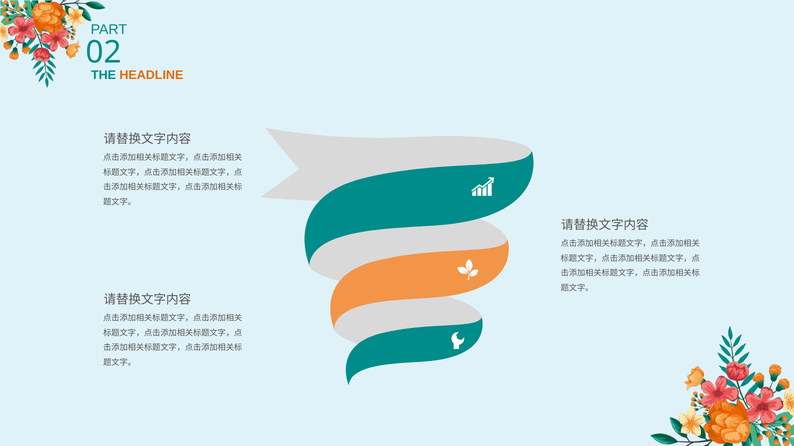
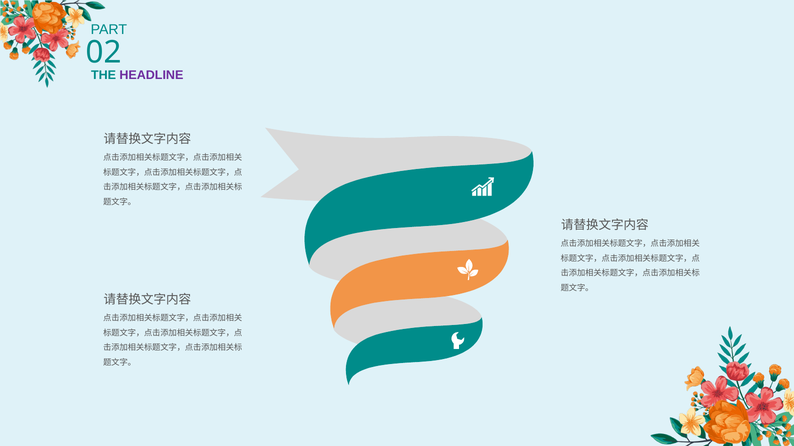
HEADLINE colour: orange -> purple (151, 75)
